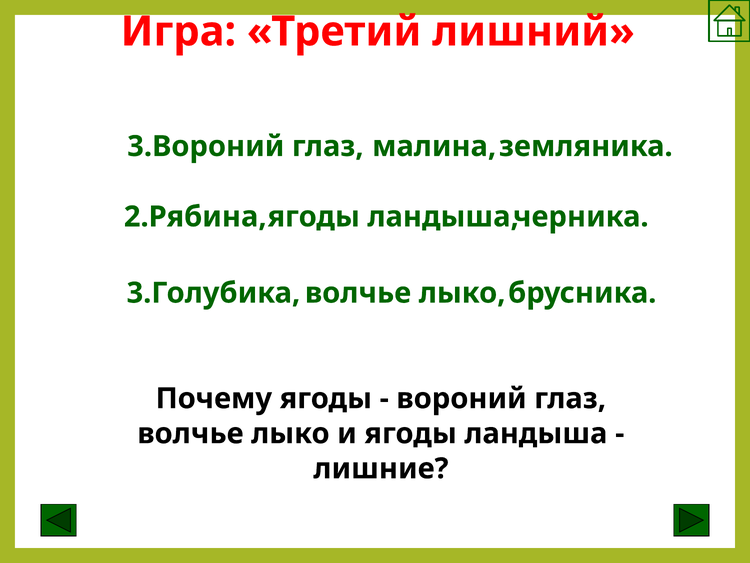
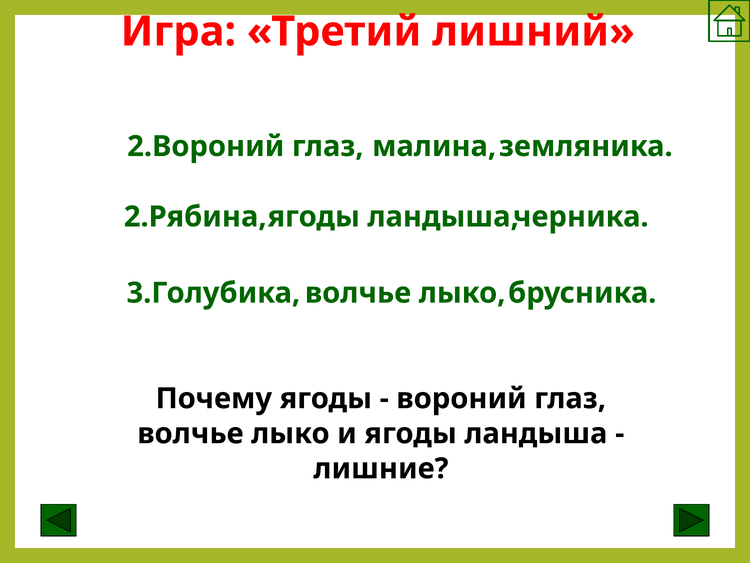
3.Вороний: 3.Вороний -> 2.Вороний (206, 146)
